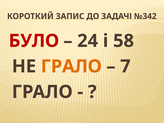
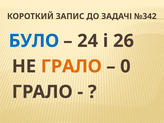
БУЛО colour: red -> blue (34, 41)
58: 58 -> 26 (124, 41)
7: 7 -> 0 (125, 66)
